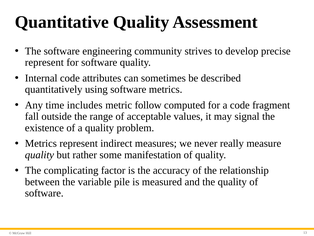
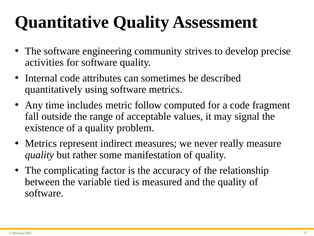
represent: represent -> activities (44, 62)
pile: pile -> tied (122, 181)
